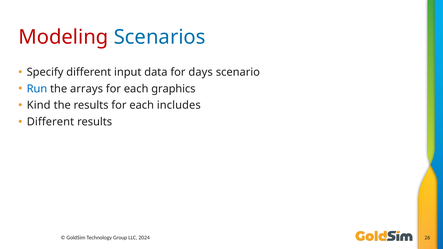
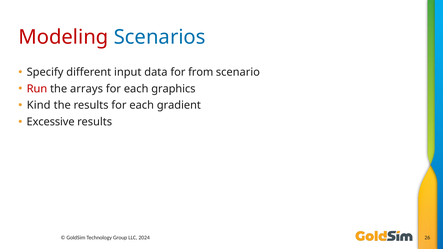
days: days -> from (201, 72)
Run colour: blue -> red (37, 89)
includes: includes -> gradient (179, 105)
Different: Different -> Excessive (51, 122)
